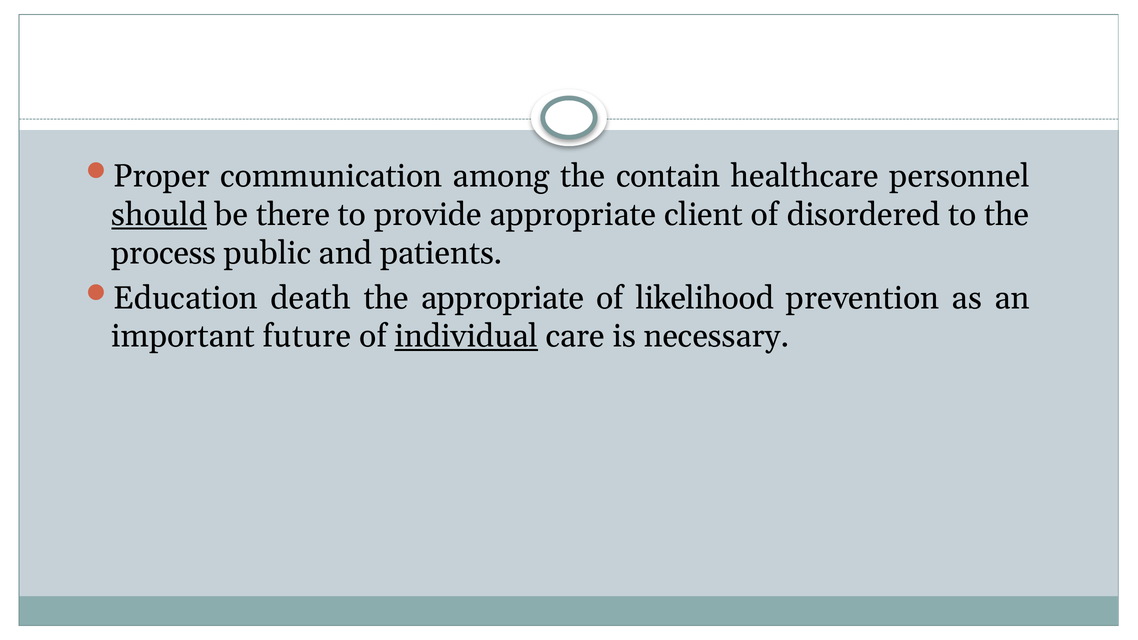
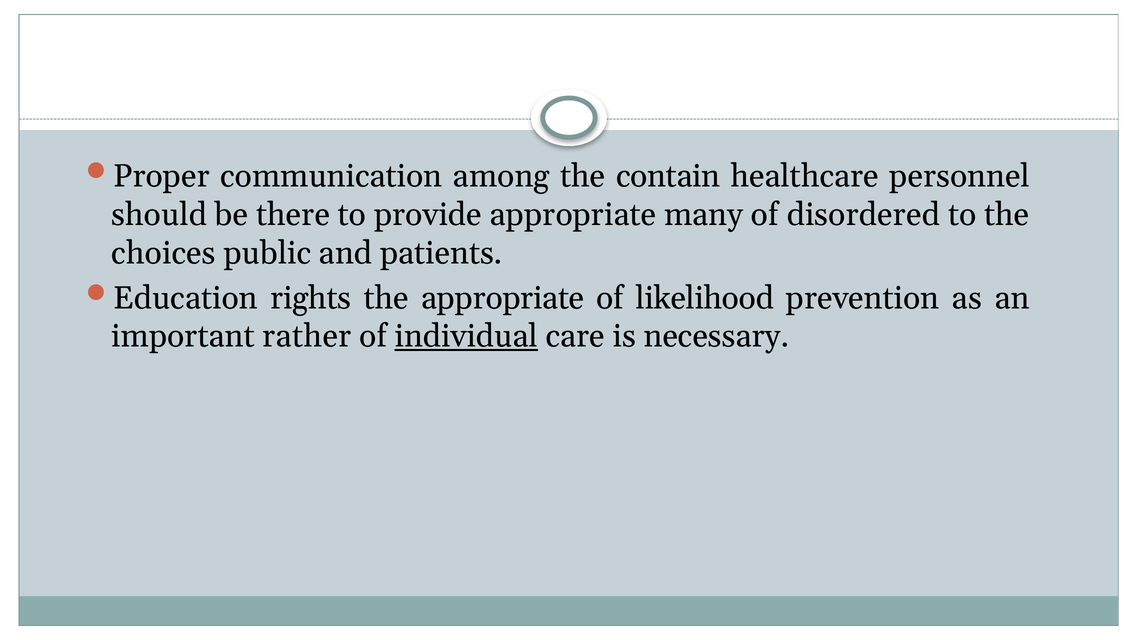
should underline: present -> none (159, 215)
client: client -> many (704, 215)
process: process -> choices (164, 253)
death: death -> rights (311, 298)
future: future -> rather (307, 336)
